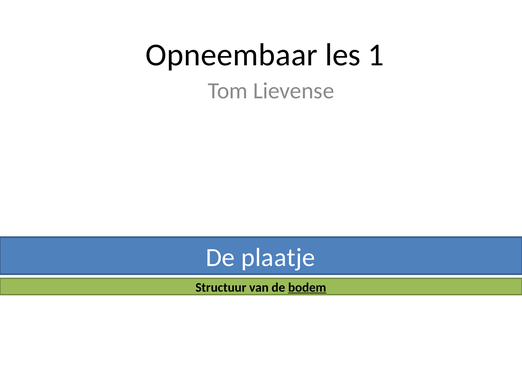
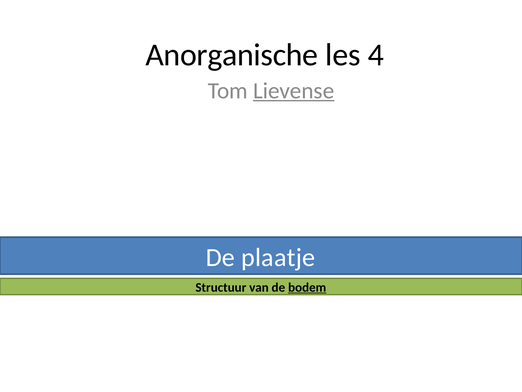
Opneembaar: Opneembaar -> Anorganische (232, 55)
1: 1 -> 4 (376, 55)
Lievense underline: none -> present (294, 91)
